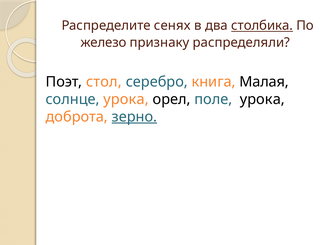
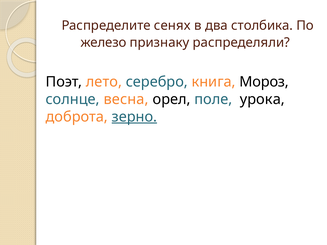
столбика underline: present -> none (262, 26)
стол: стол -> лето (104, 82)
Малая: Малая -> Мороз (264, 82)
солнце урока: урока -> весна (126, 99)
